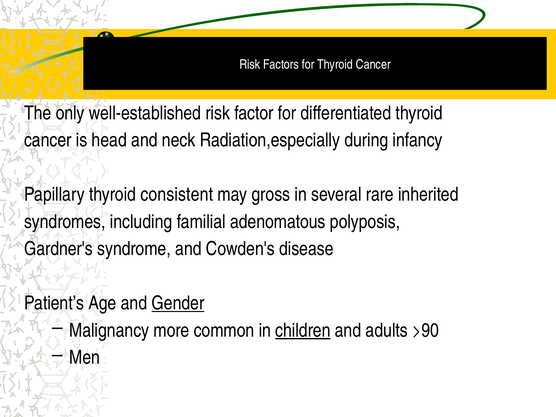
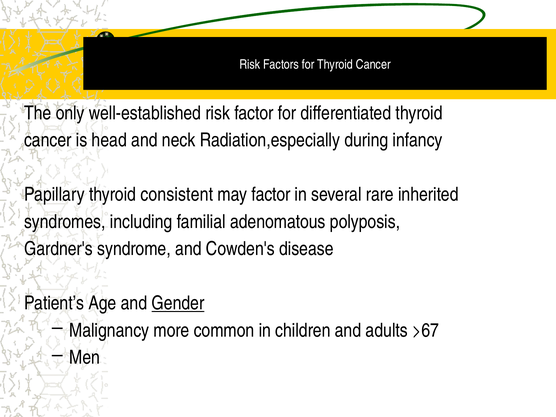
may gross: gross -> factor (271, 195)
children underline: present -> none (303, 330)
>90: >90 -> >67 (426, 330)
